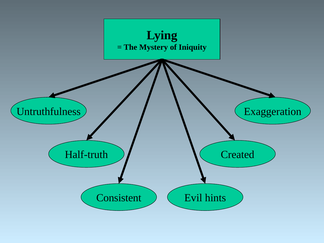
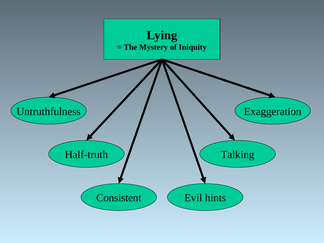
Created: Created -> Talking (238, 155)
